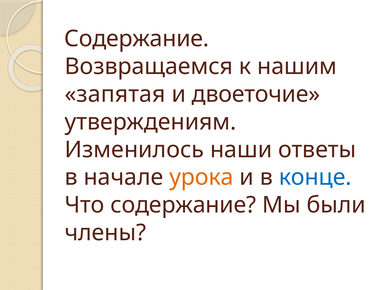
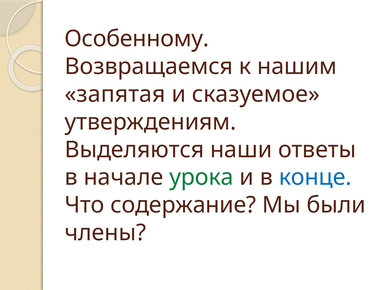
Содержание: Содержание -> Особенному (137, 39)
двоеточие: двоеточие -> сказуемое (256, 94)
Изменилось: Изменилось -> Выделяются (134, 150)
урока colour: orange -> green (201, 178)
